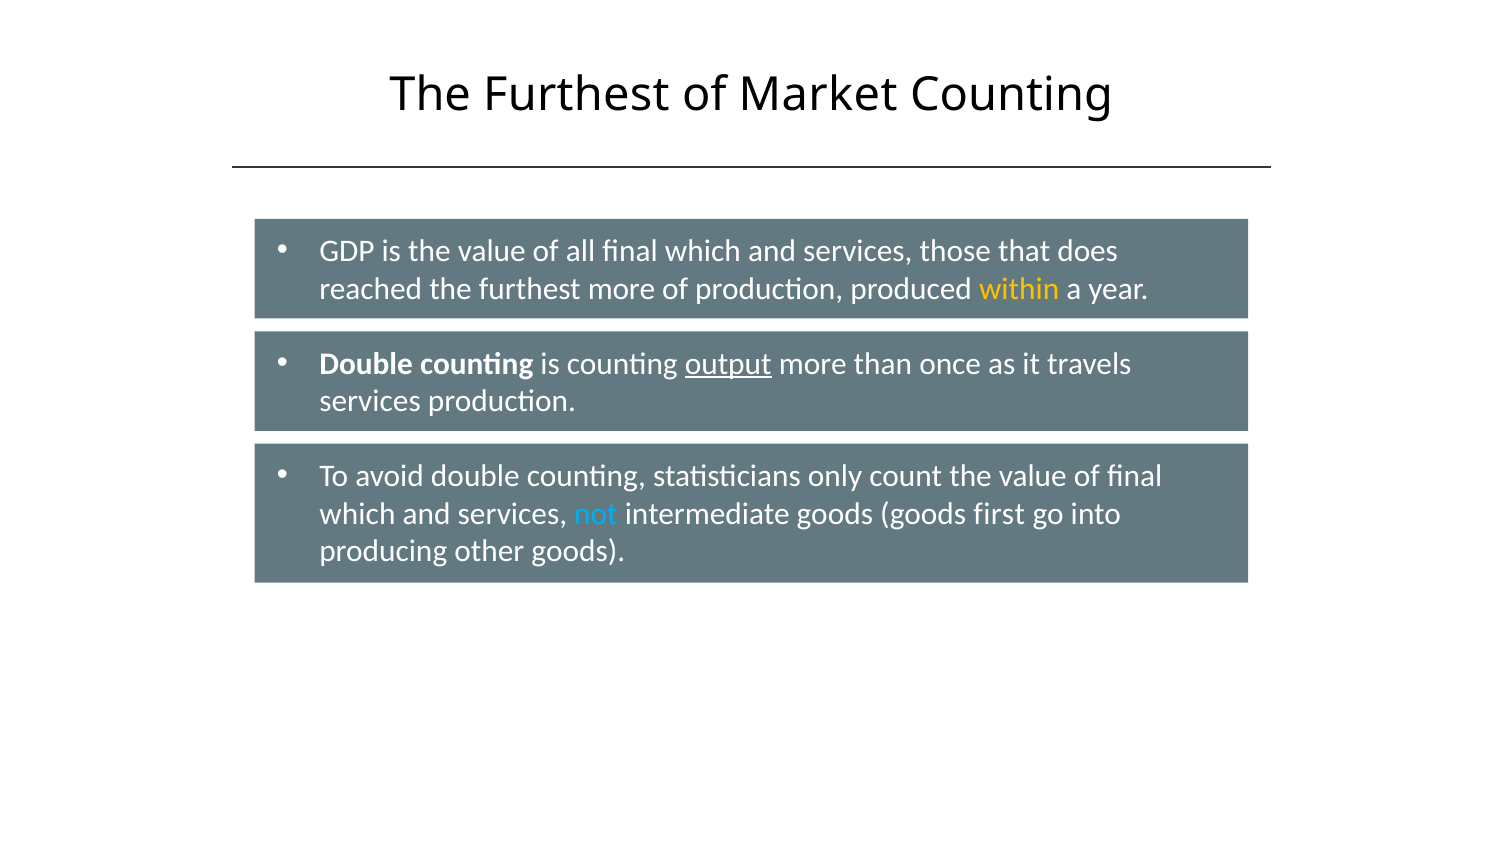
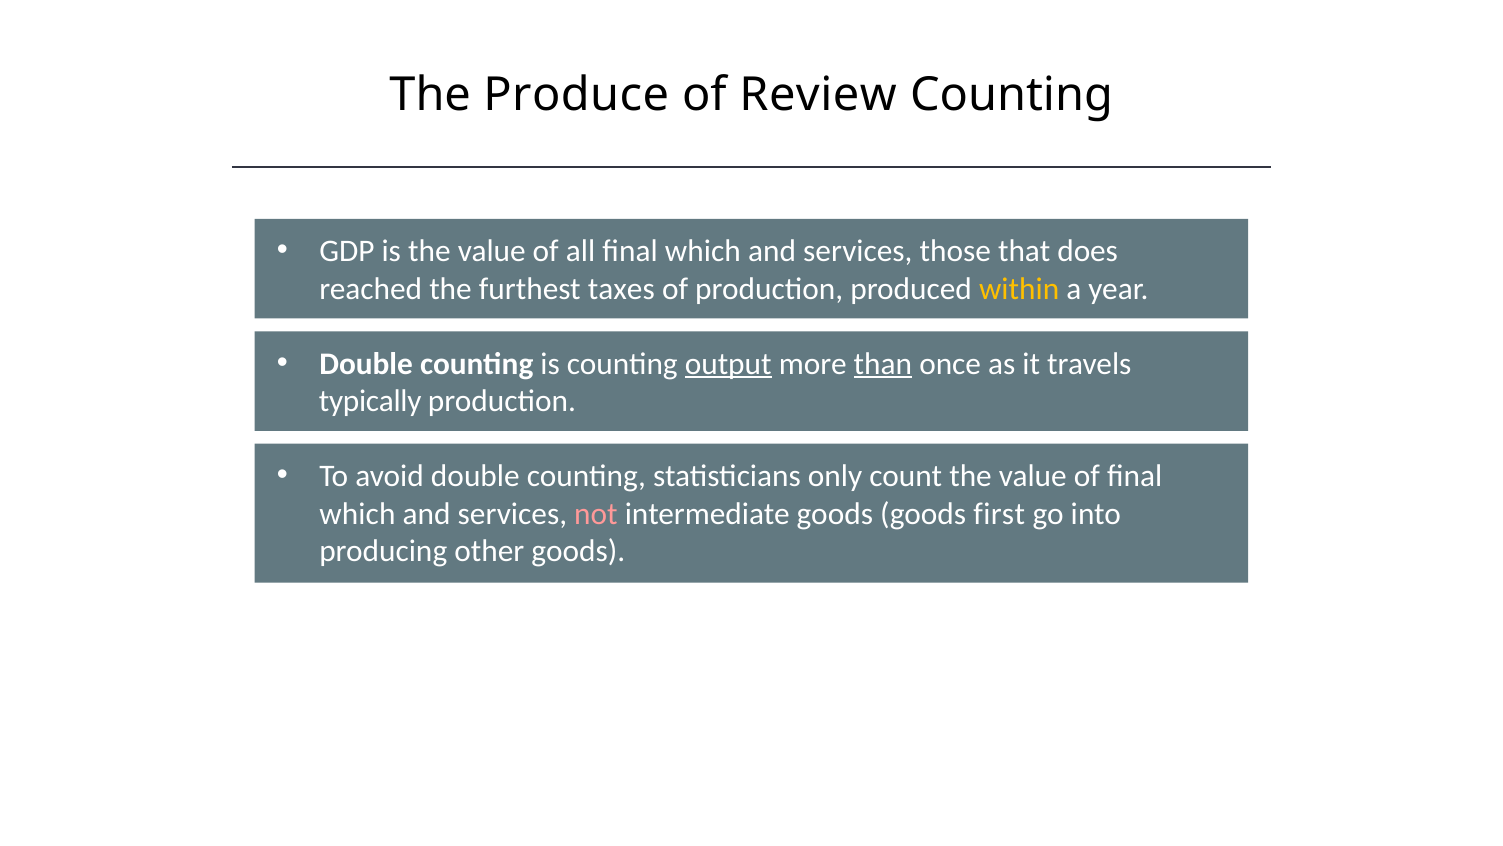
Furthest: Furthest -> Produce (576, 95)
Market: Market -> Review (818, 95)
furthest more: more -> taxes (621, 289)
than underline: none -> present (883, 364)
services: services -> typically (370, 401)
not colour: light blue -> pink (596, 513)
